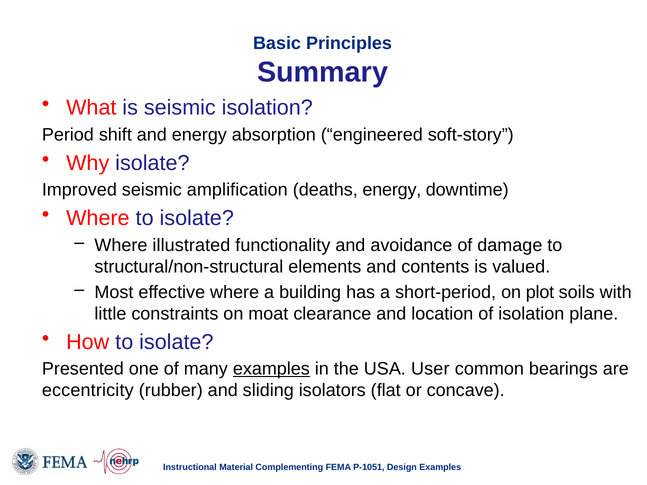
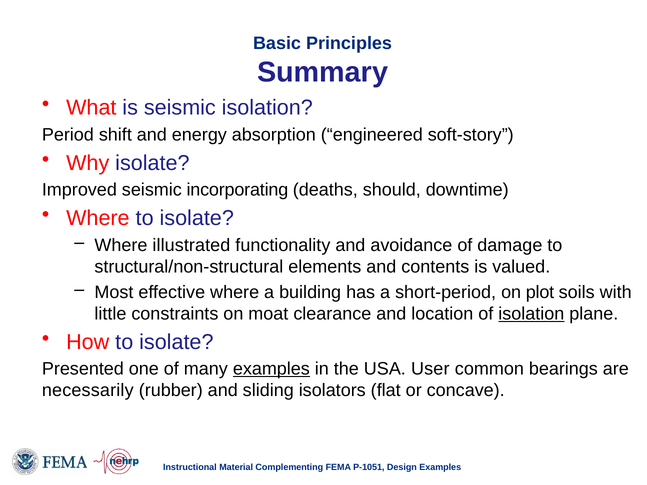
amplification: amplification -> incorporating (237, 190)
deaths energy: energy -> should (392, 190)
isolation underline: none -> present (531, 314)
eccentricity: eccentricity -> necessarily (88, 391)
